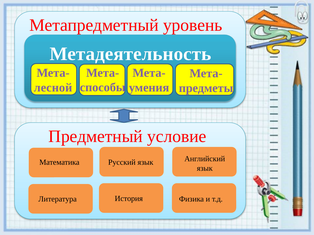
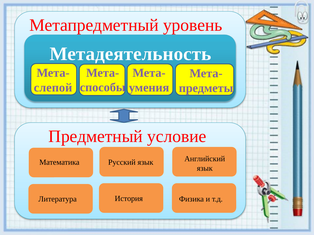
лесной: лесной -> слепой (53, 88)
